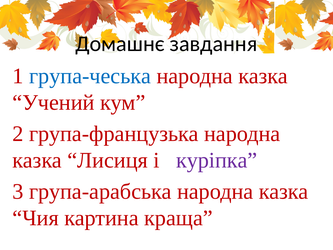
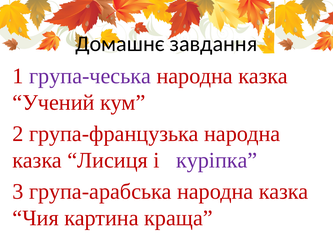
група-чеська colour: blue -> purple (90, 76)
